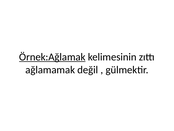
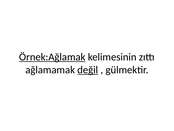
değil underline: none -> present (88, 70)
